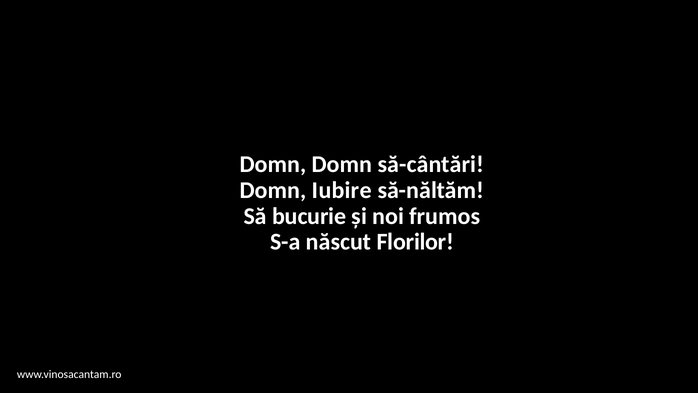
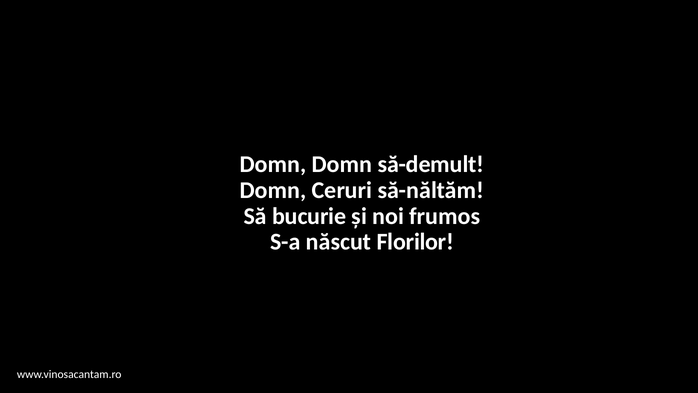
să-cântări: să-cântări -> să-demult (431, 164)
Iubire: Iubire -> Ceruri (342, 190)
